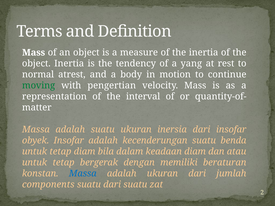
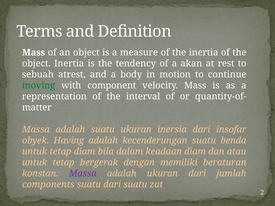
yang: yang -> akan (191, 64)
normal: normal -> sebuah (38, 75)
pengertian: pengertian -> component (112, 86)
obyek Insofar: Insofar -> Having (69, 141)
Massa colour: blue -> purple (83, 174)
